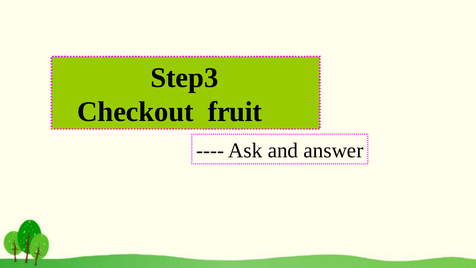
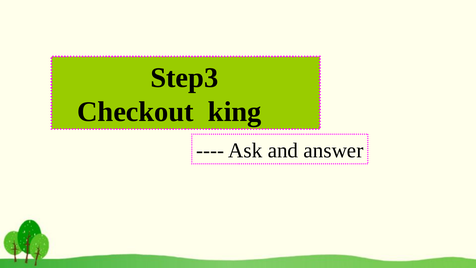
fruit: fruit -> king (235, 112)
